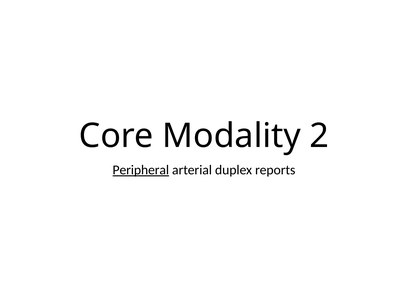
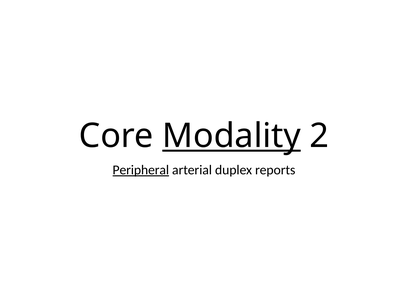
Modality underline: none -> present (232, 136)
